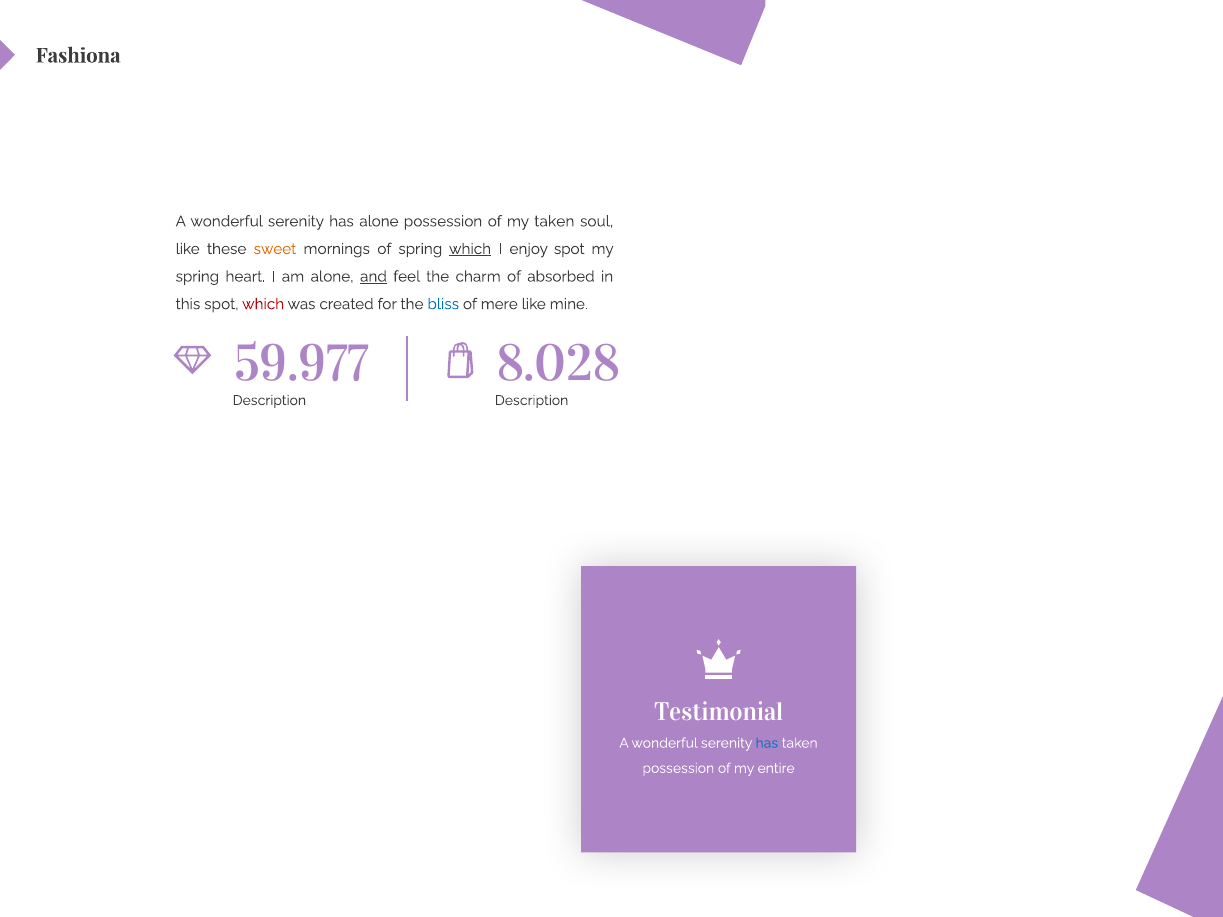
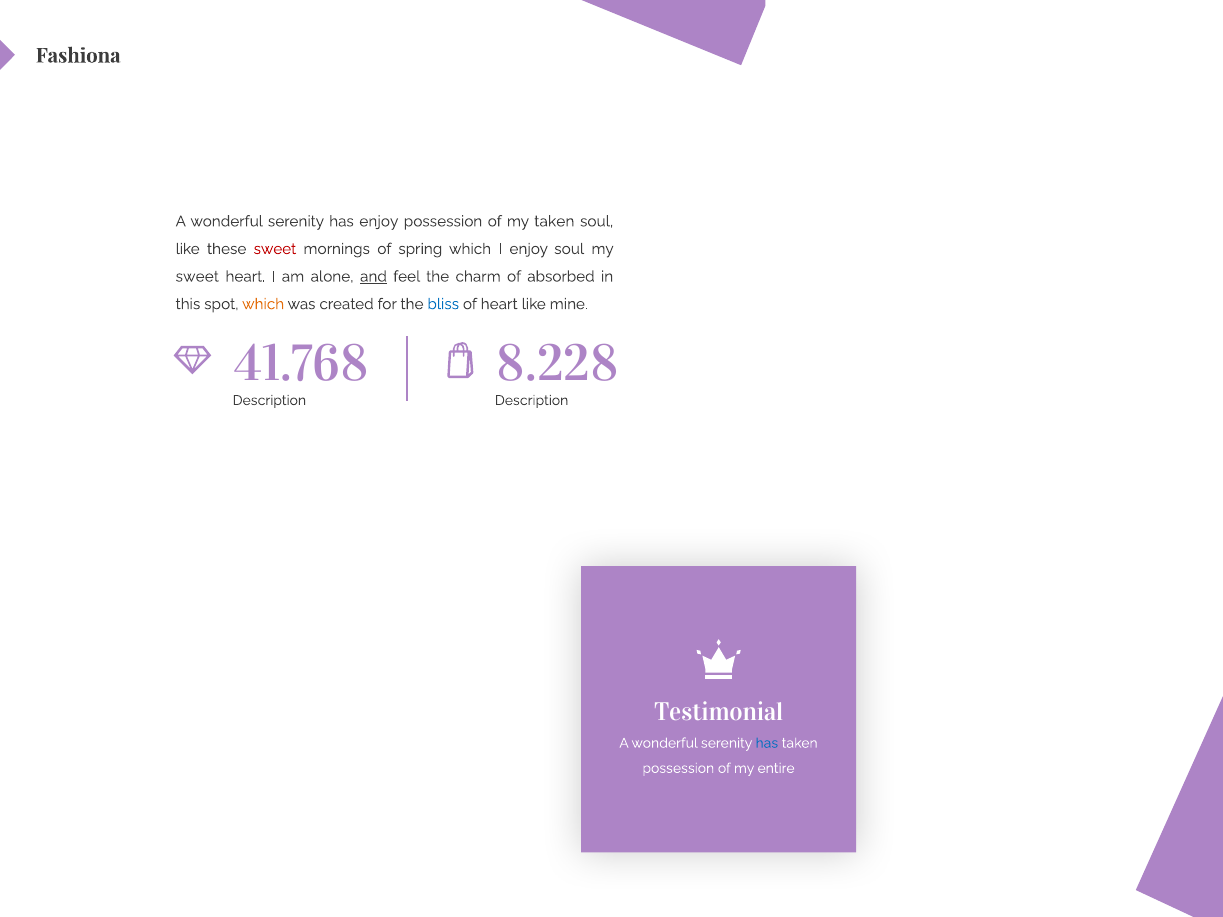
has alone: alone -> enjoy (379, 221)
sweet colour: orange -> red (275, 249)
which underline: present -> none (470, 249)
enjoy spot: spot -> soul (569, 249)
spring: spring -> sweet (197, 277)
which colour: red -> orange (263, 304)
of mere: mere -> heart (499, 304)
59.977: 59.977 -> 41.768 (302, 364)
8.028: 8.028 -> 8.228 (558, 364)
